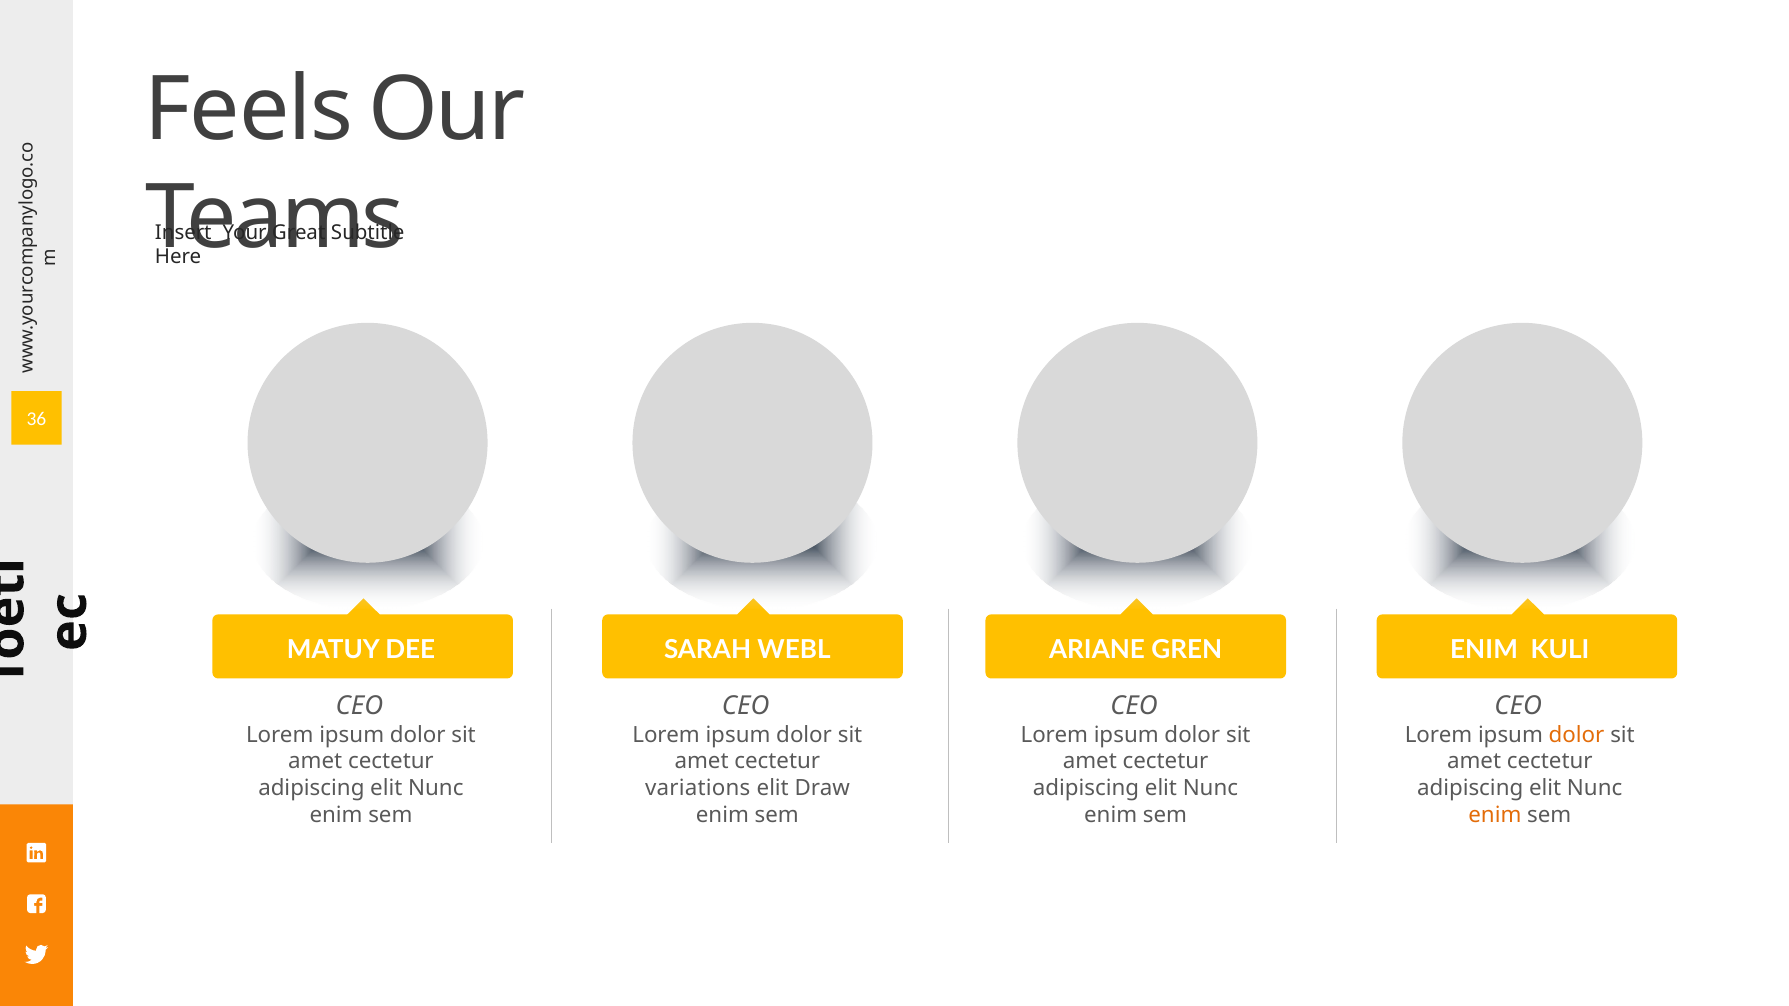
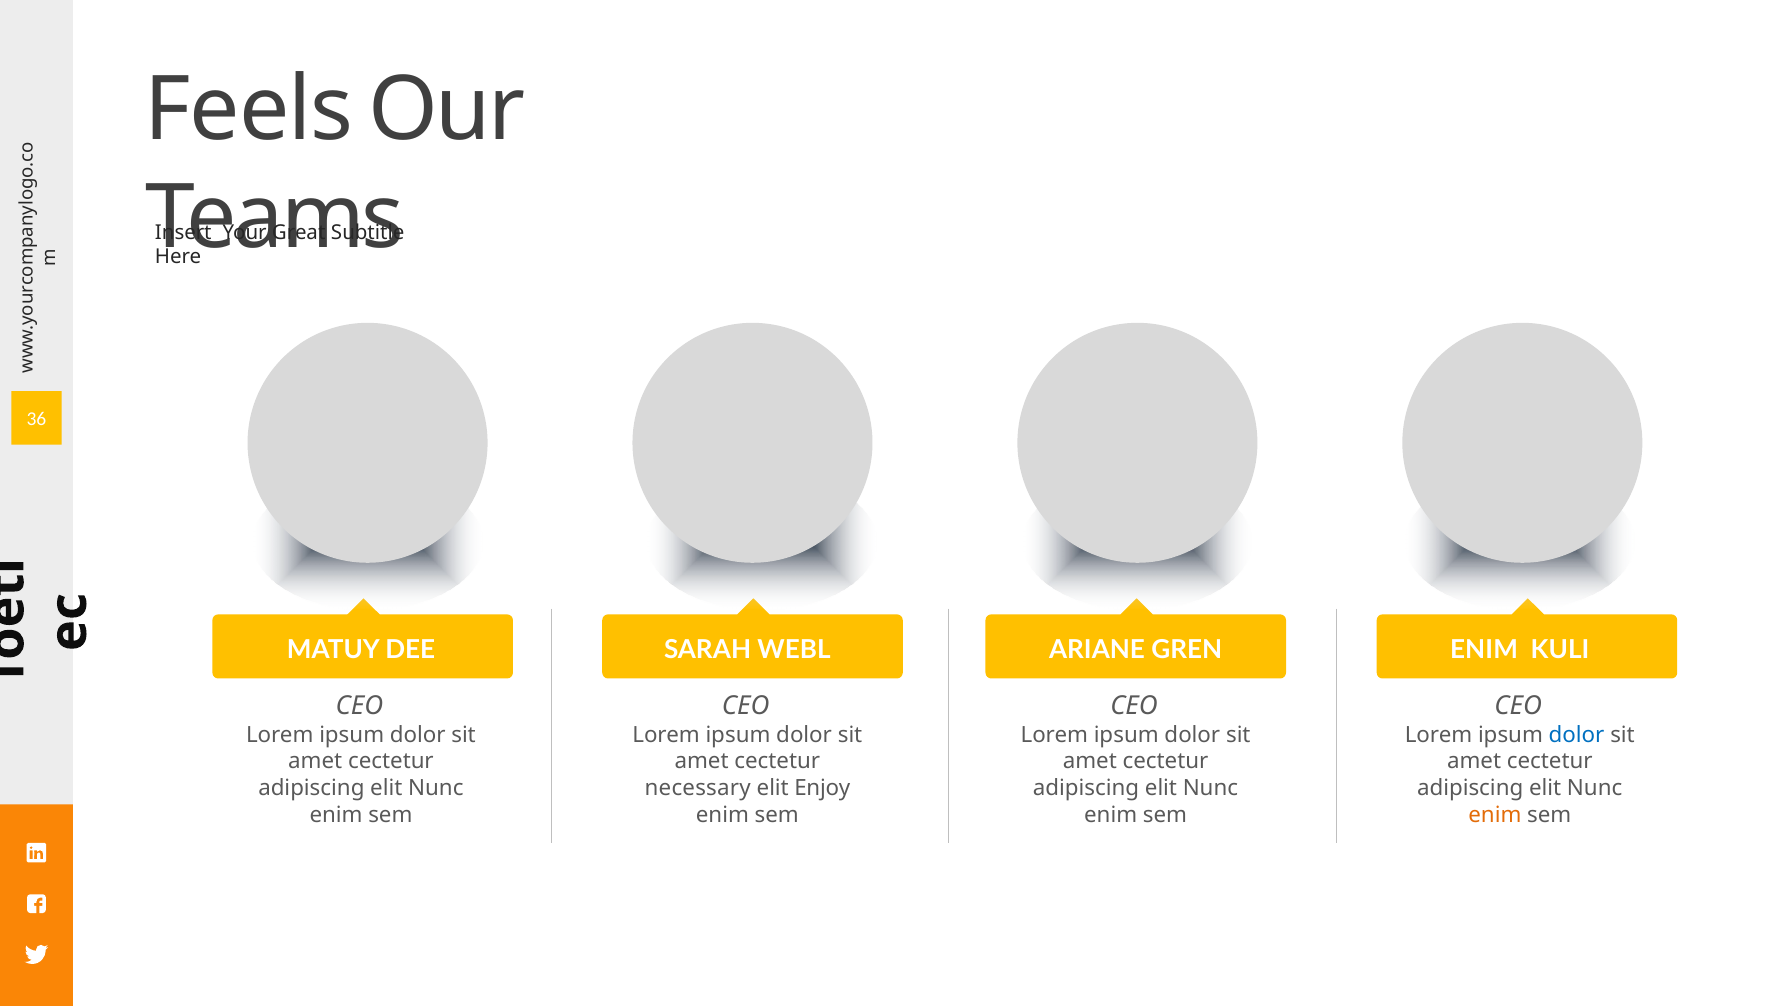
dolor colour: orange -> blue (1576, 735)
variations: variations -> necessary (698, 789)
Draw: Draw -> Enjoy (822, 789)
